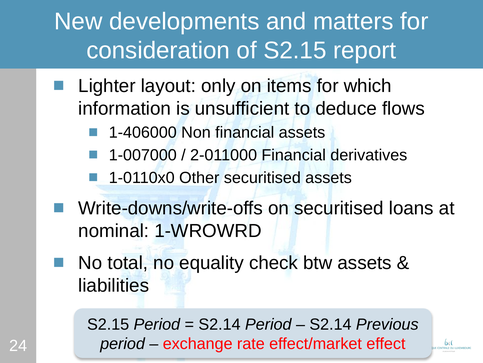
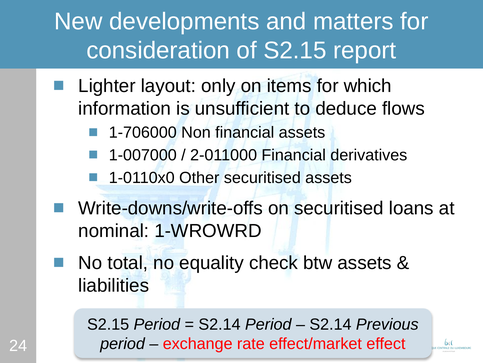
1-406000: 1-406000 -> 1-706000 (143, 132)
